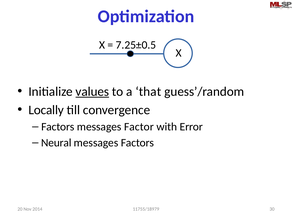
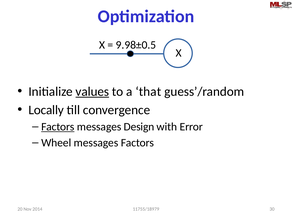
7.25±0.5: 7.25±0.5 -> 9.98±0.5 (136, 45)
Factors underline: none -> present (58, 127)
Factor: Factor -> Design (139, 127)
Neural: Neural -> Wheel (56, 143)
